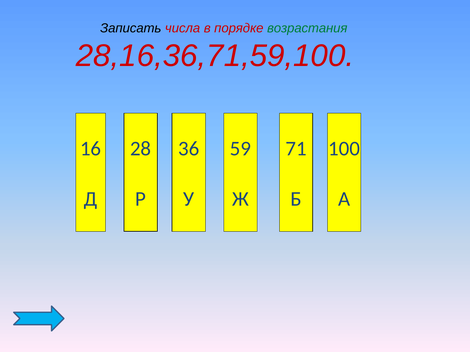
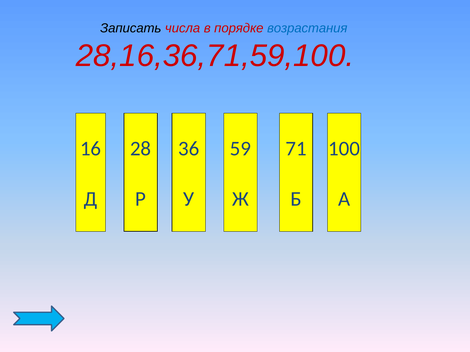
возрастания colour: green -> blue (307, 28)
